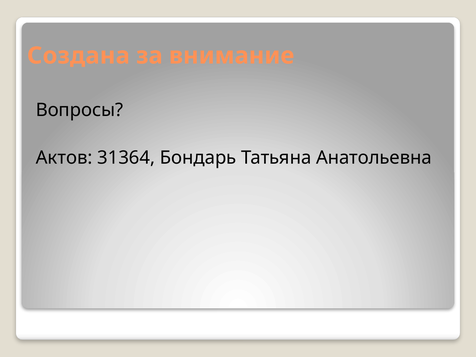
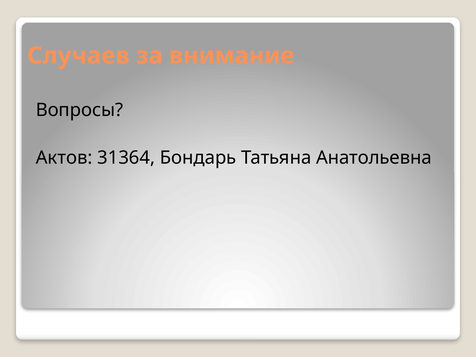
Создана: Создана -> Случаев (78, 56)
